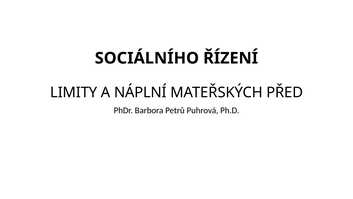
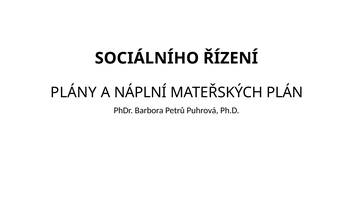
LIMITY: LIMITY -> PLÁNY (74, 92)
PŘED: PŘED -> PLÁN (285, 92)
